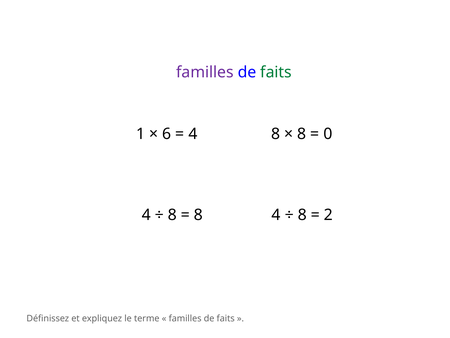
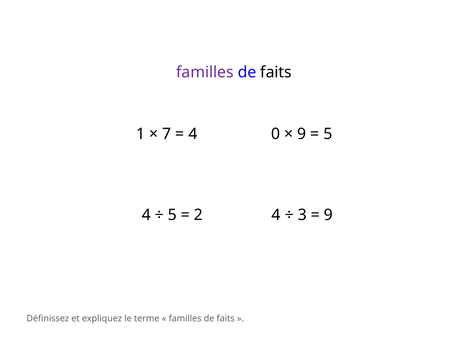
faits colour: green -> black (276, 72)
6: 6 -> 7 (167, 134)
4 8: 8 -> 0 (276, 134)
8: 8 -> 9 (302, 134)
0: 0 -> 5 (328, 134)
8: 8 -> 5 (172, 215)
8: 8 -> 2 (198, 215)
8: 8 -> 3 (302, 215)
2: 2 -> 9 (328, 215)
